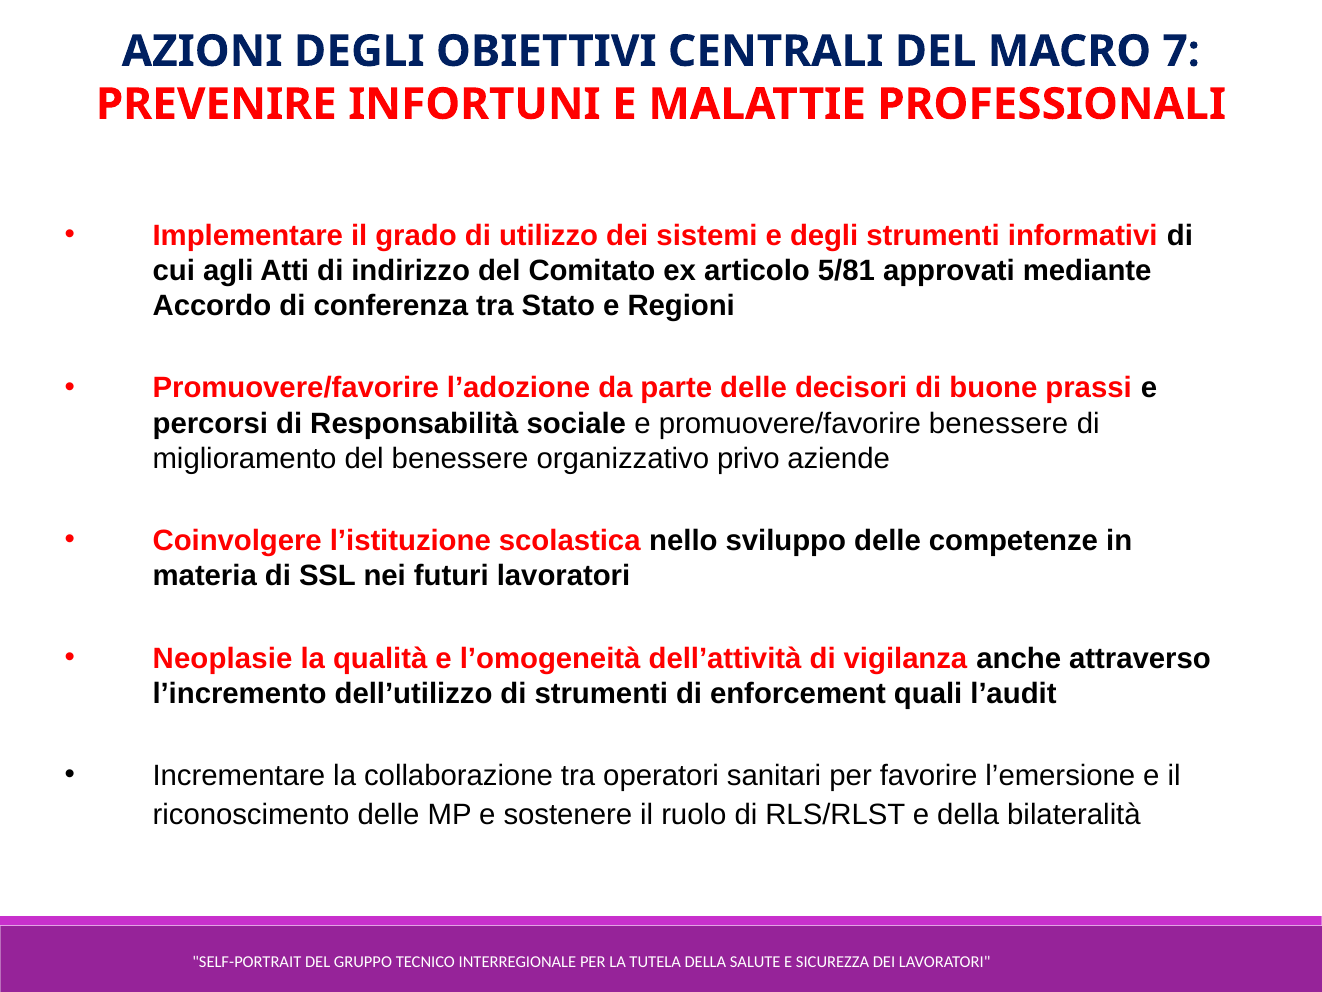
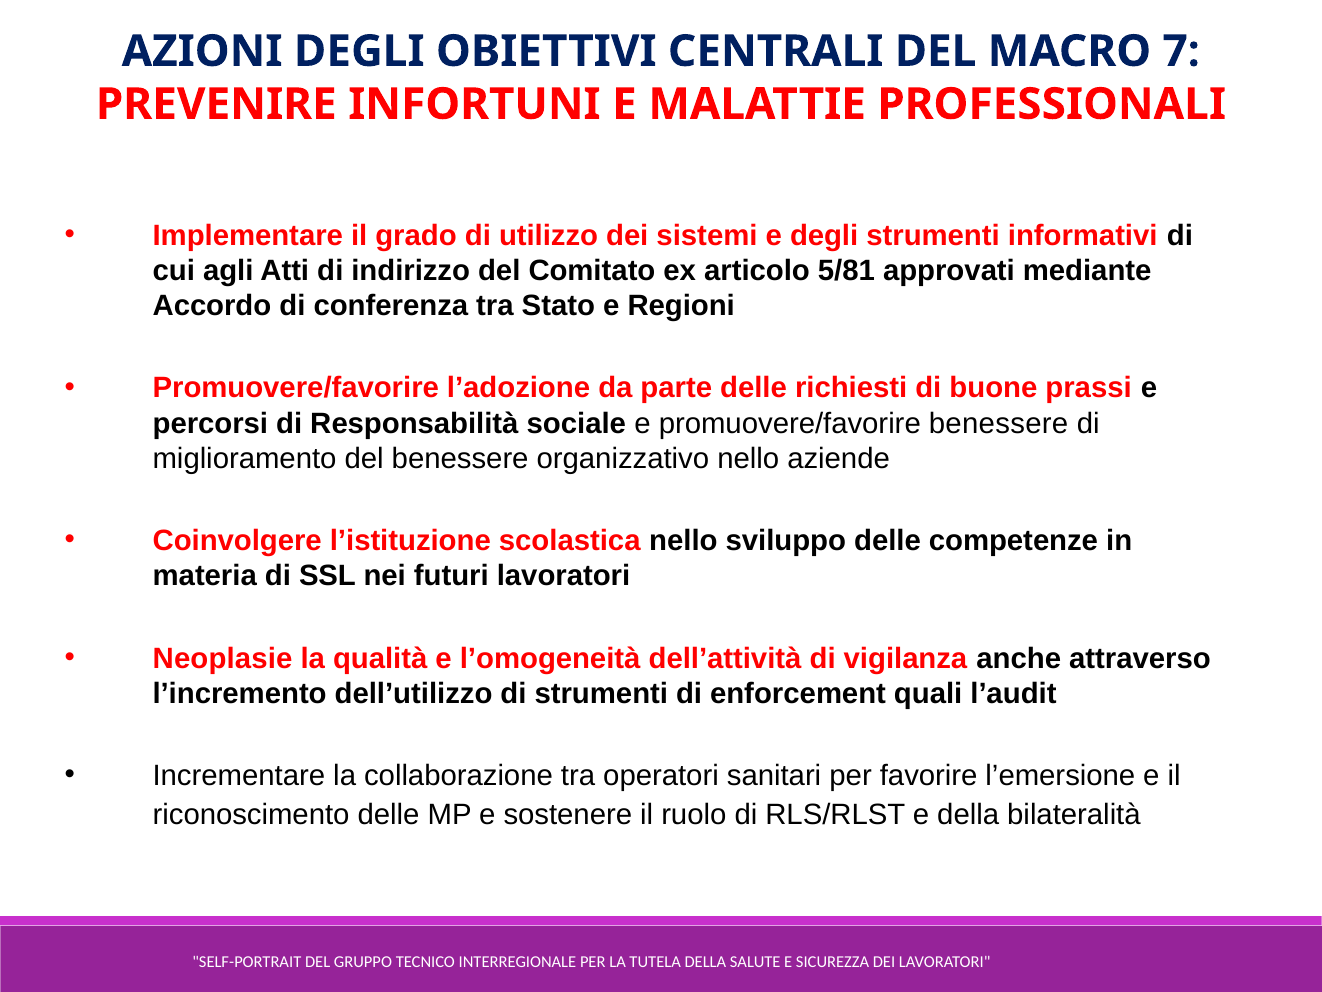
decisori: decisori -> richiesti (851, 388)
organizzativo privo: privo -> nello (748, 458)
